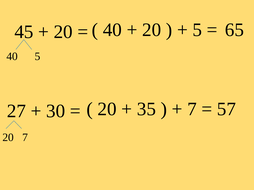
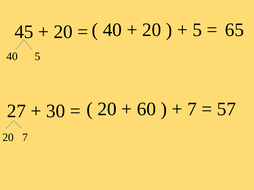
35: 35 -> 60 (146, 109)
